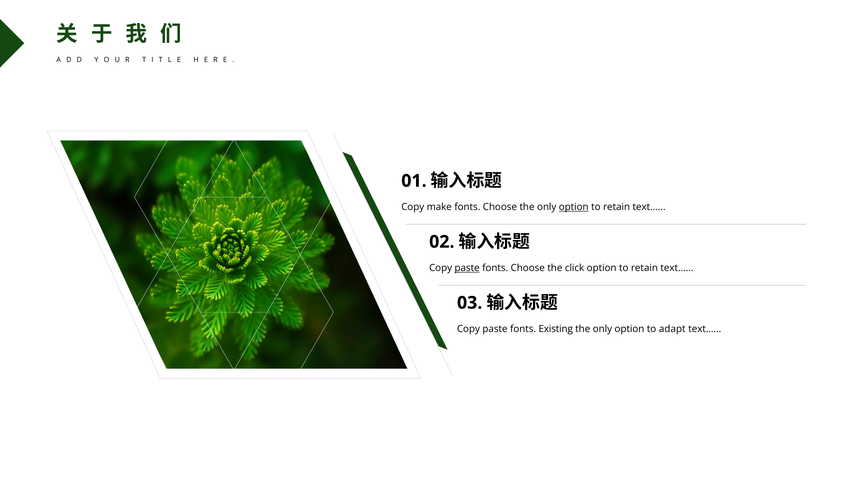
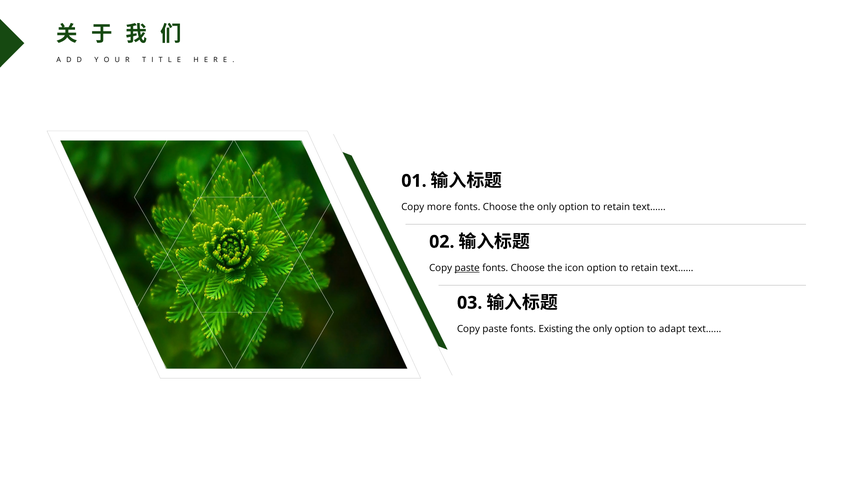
make: make -> more (439, 207)
option underline: present -> none (574, 207)
click: click -> icon (575, 268)
